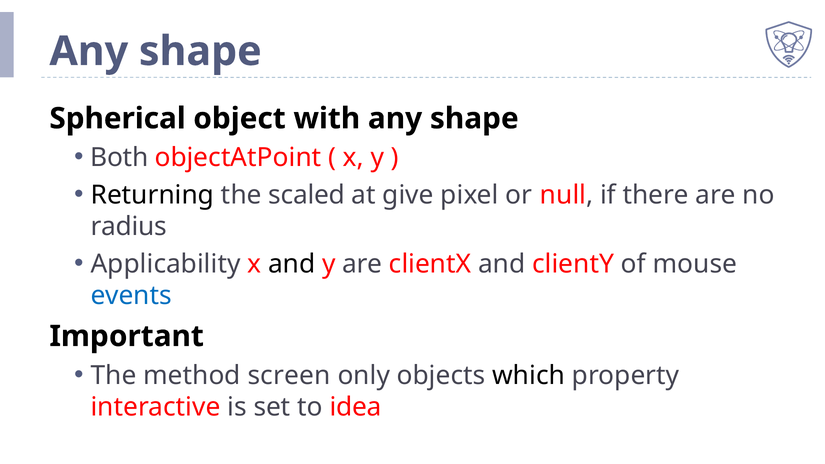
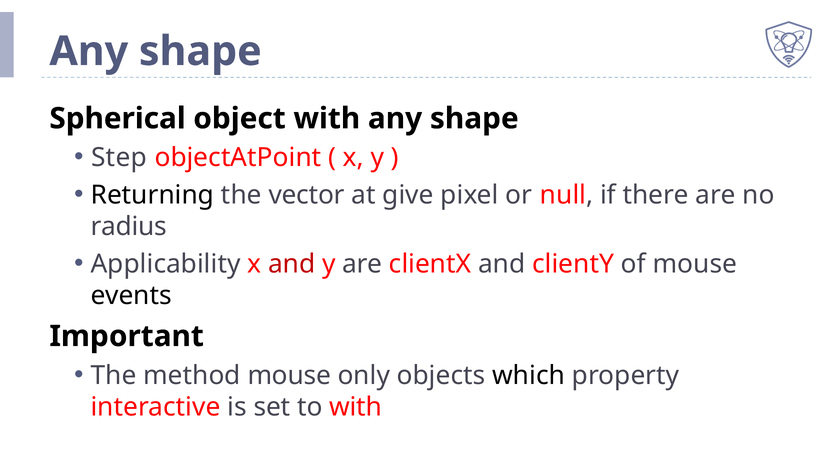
Both: Both -> Step (119, 158)
scaled: scaled -> vector (307, 195)
and colour: black -> red (292, 264)
events colour: blue -> black (131, 296)
method screen: screen -> mouse (289, 375)
to idea: idea -> with (356, 407)
